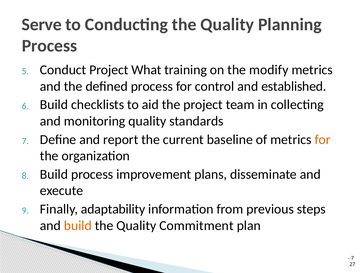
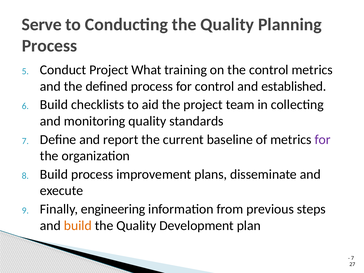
the modify: modify -> control (269, 70)
for colour: orange -> purple (323, 140)
adaptability: adaptability -> engineering (113, 209)
Commitment: Commitment -> Development (197, 226)
